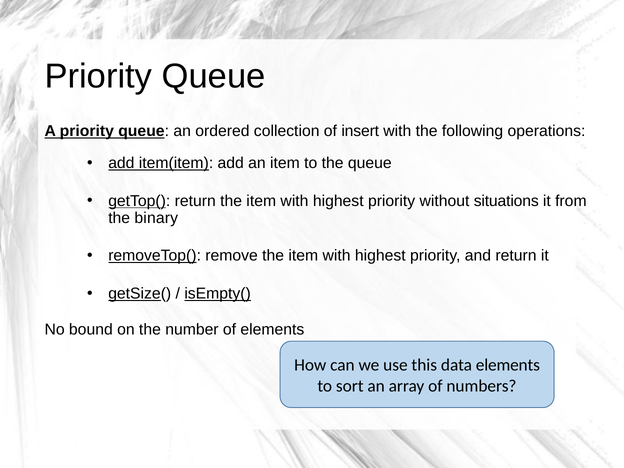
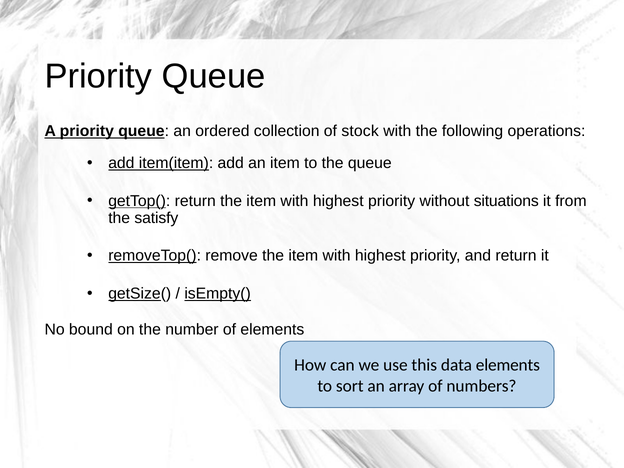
insert: insert -> stock (360, 131)
binary: binary -> satisfy (156, 218)
